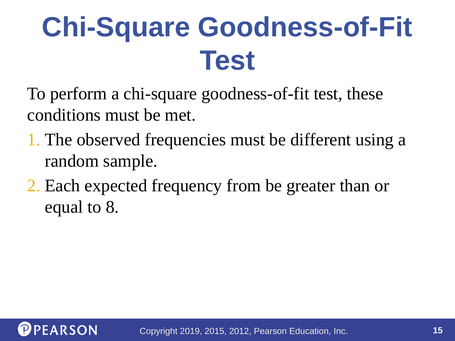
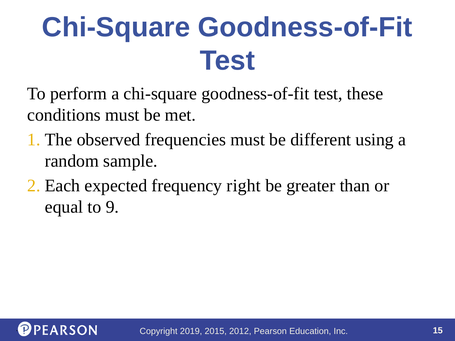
from: from -> right (244, 186)
8: 8 -> 9 (112, 207)
